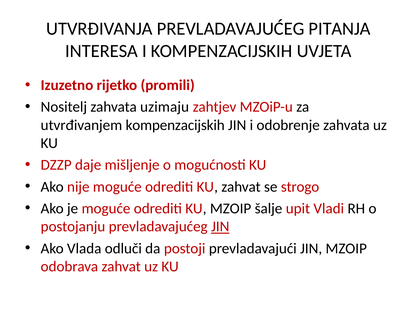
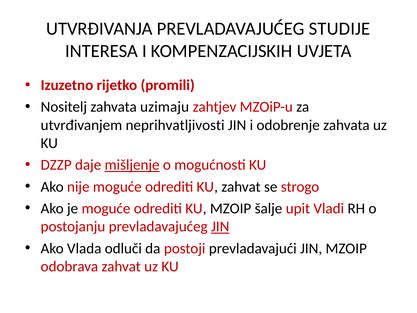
PITANJA: PITANJA -> STUDIJE (340, 29)
utvrđivanjem kompenzacijskih: kompenzacijskih -> neprihvatljivosti (175, 125)
mišljenje underline: none -> present (132, 165)
